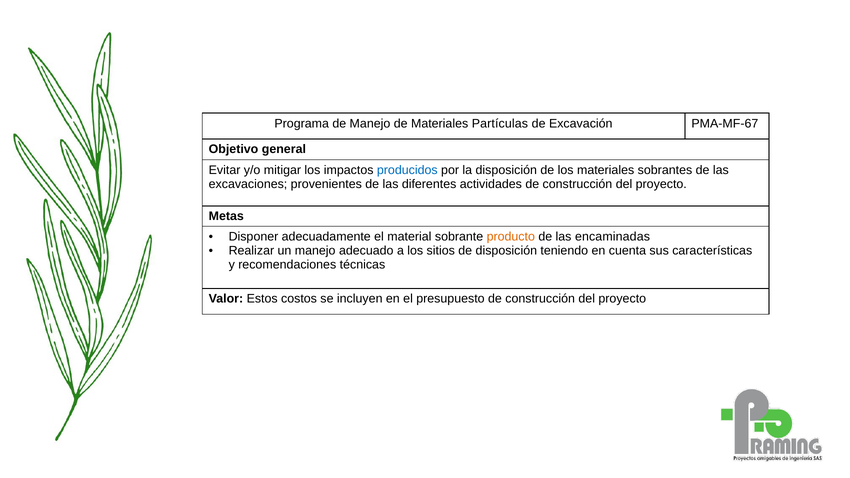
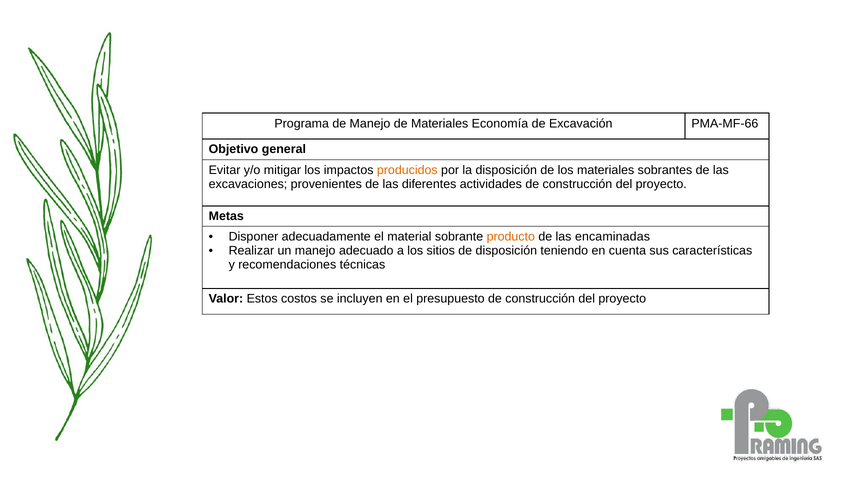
Partículas: Partículas -> Economía (500, 124)
PMA-MF-67: PMA-MF-67 -> PMA-MF-66 (725, 124)
producidos colour: blue -> orange (407, 170)
